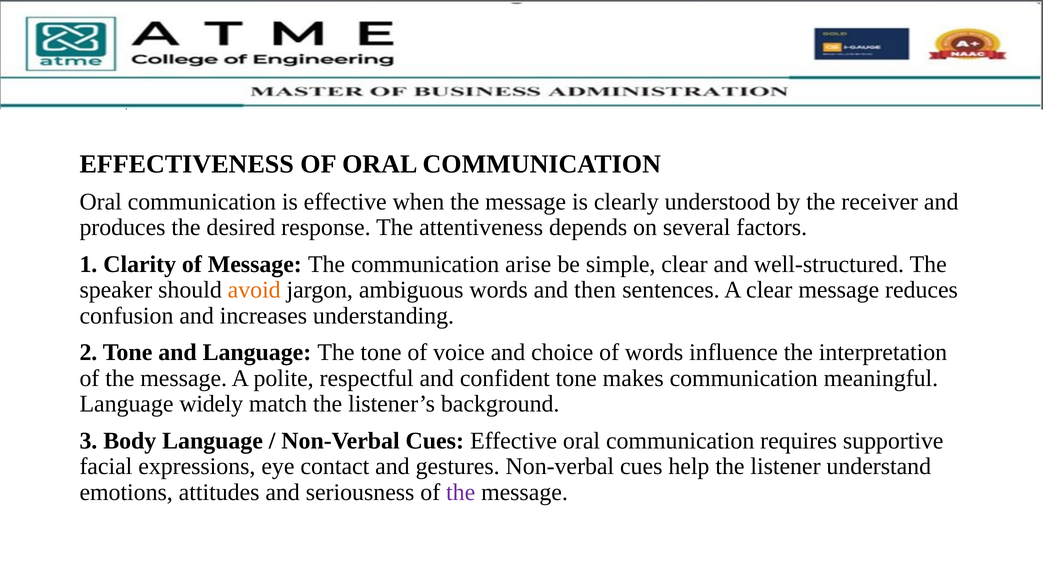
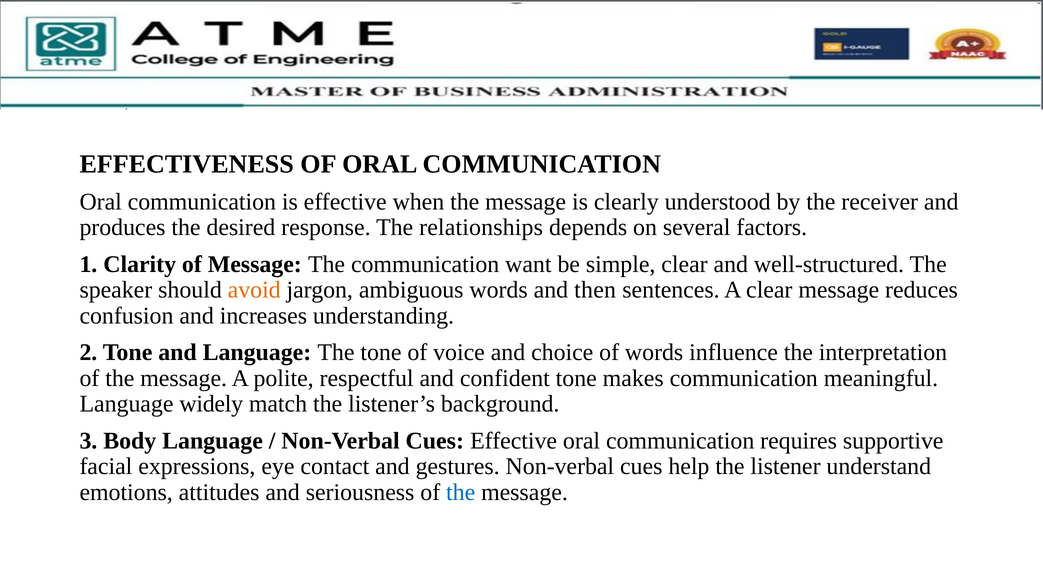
attentiveness: attentiveness -> relationships (481, 227)
arise: arise -> want (528, 264)
the colour: purple -> blue (461, 492)
